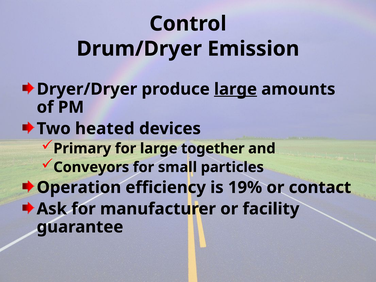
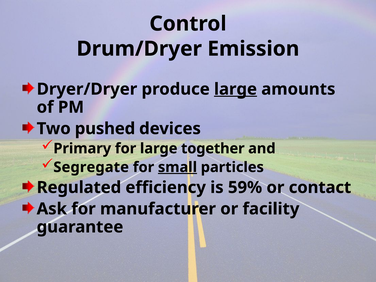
heated: heated -> pushed (105, 129)
Conveyors: Conveyors -> Segregate (91, 167)
small underline: none -> present (177, 167)
Operation: Operation -> Regulated (79, 187)
19%: 19% -> 59% (245, 187)
